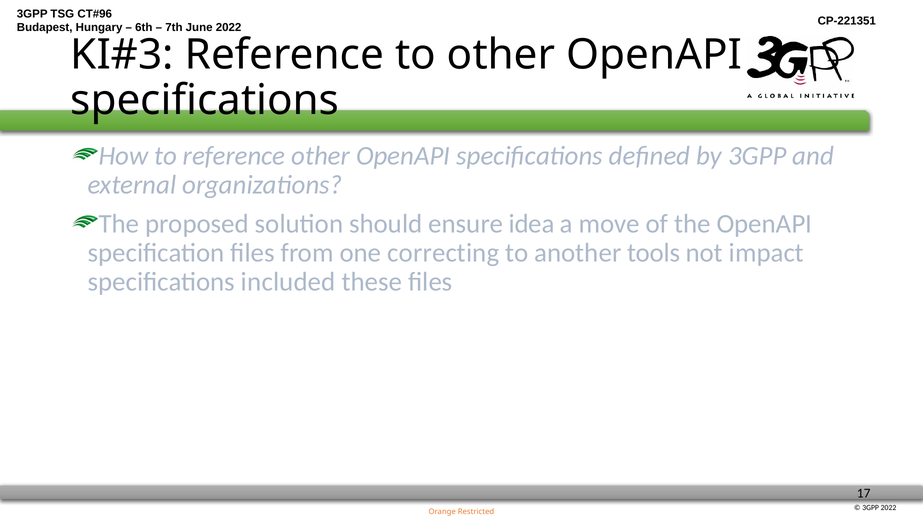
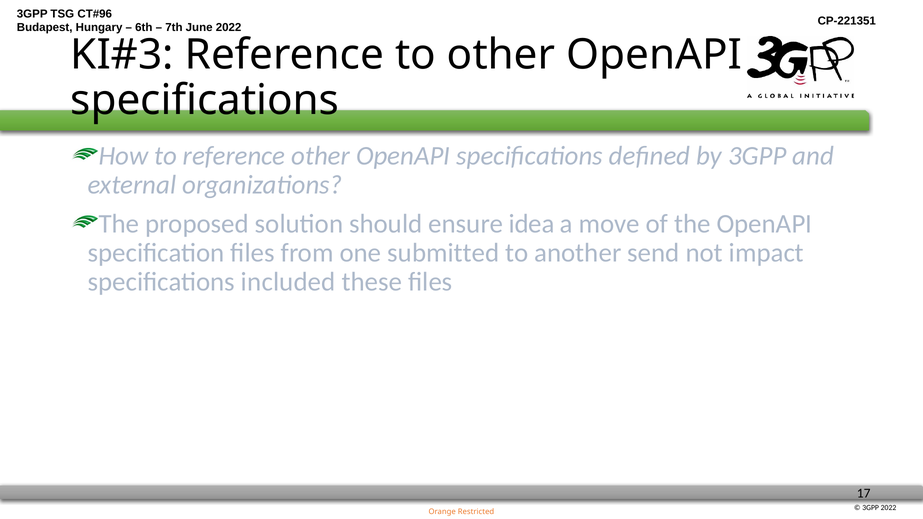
correcting: correcting -> submitted (443, 253)
tools: tools -> send (653, 253)
